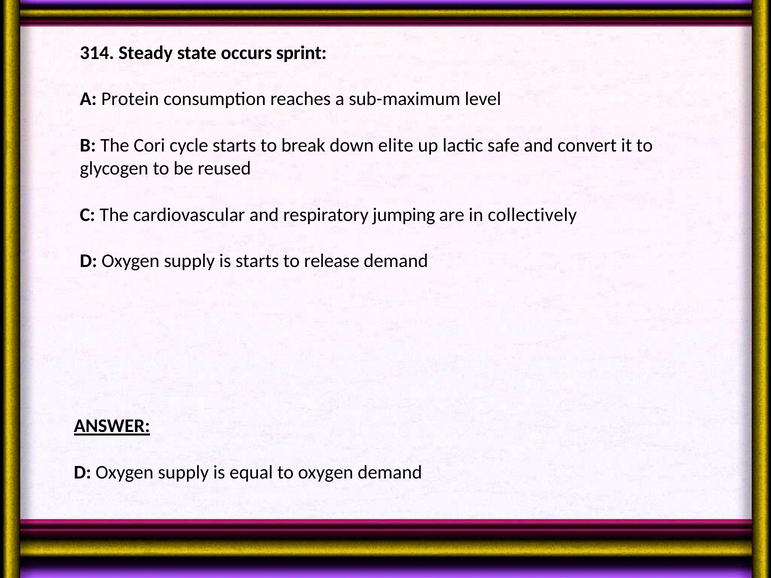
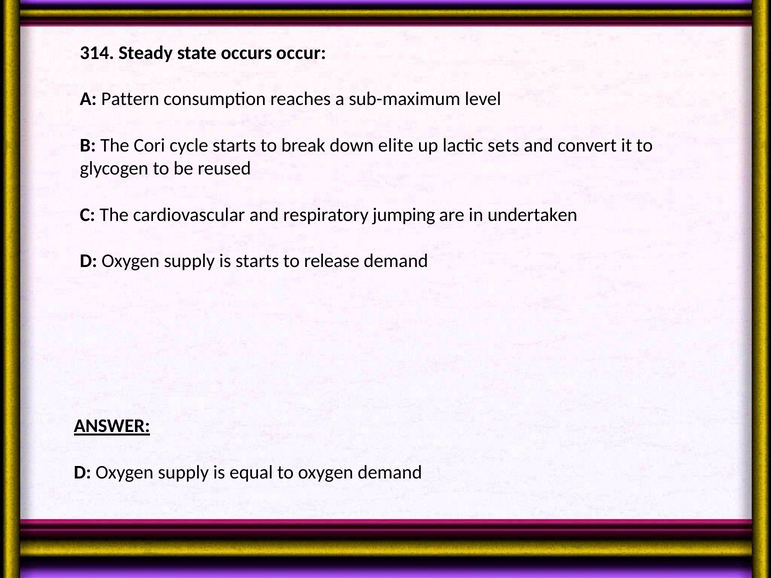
sprint: sprint -> occur (301, 53)
Protein: Protein -> Pattern (130, 99)
safe: safe -> sets (503, 145)
collectively: collectively -> undertaken (533, 215)
